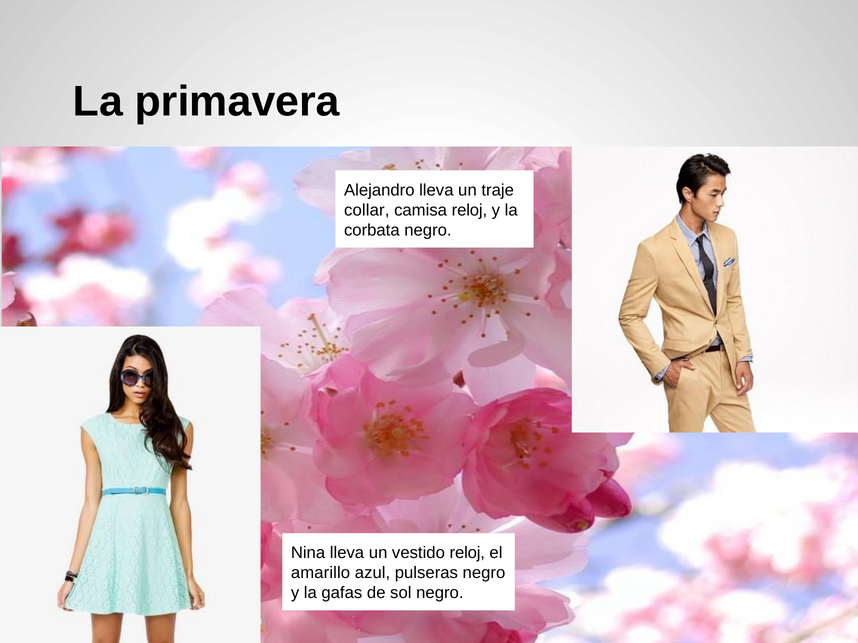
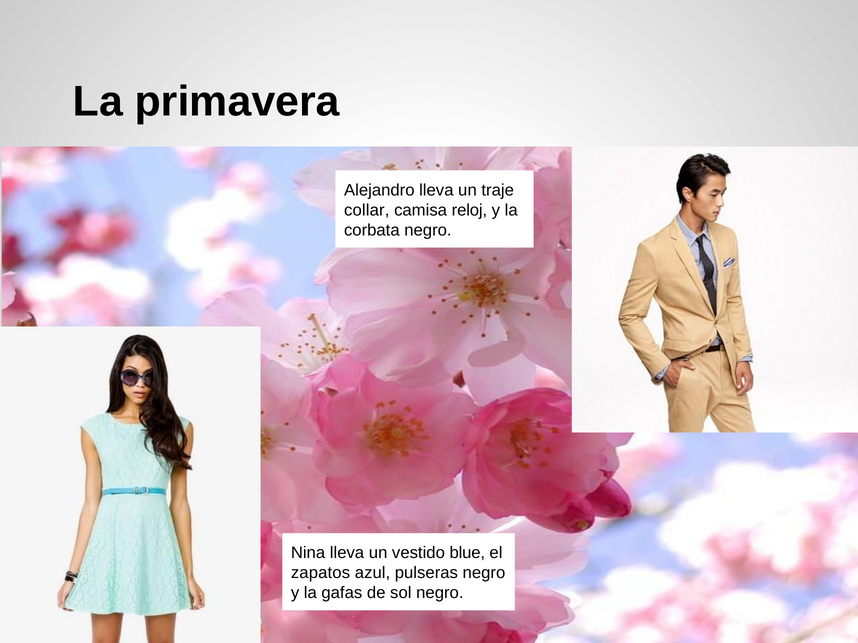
vestido reloj: reloj -> blue (467, 553)
amarillo: amarillo -> zapatos (321, 573)
